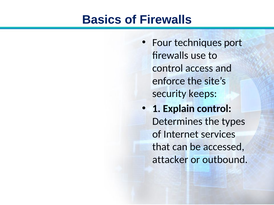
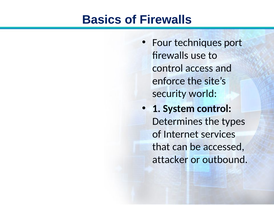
keeps: keeps -> world (203, 94)
Explain: Explain -> System (179, 109)
